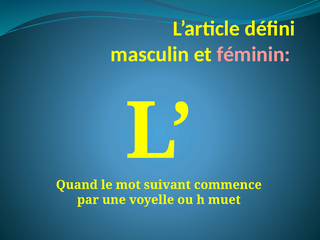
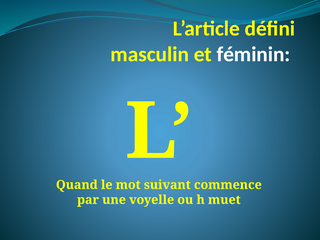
féminin colour: pink -> white (253, 54)
